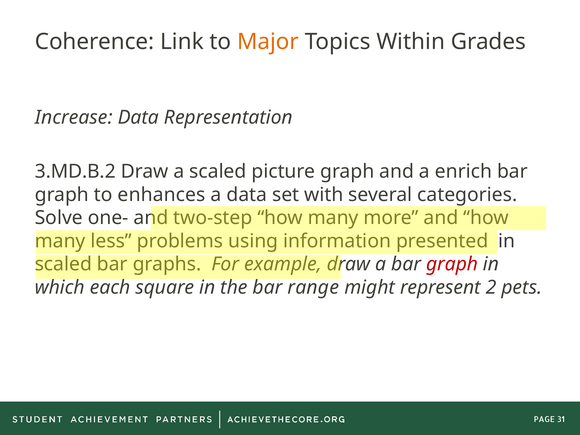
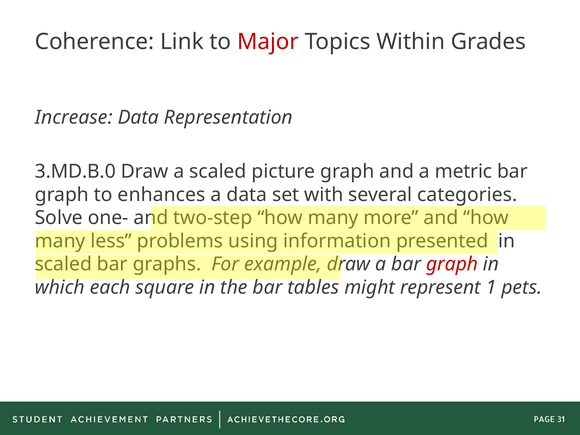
Major colour: orange -> red (268, 42)
3.MD.B.2: 3.MD.B.2 -> 3.MD.B.0 (75, 171)
enrich: enrich -> metric (464, 171)
range: range -> tables (313, 287)
2: 2 -> 1 (491, 287)
